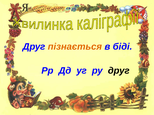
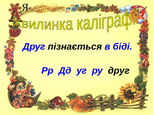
пізнається colour: orange -> black (75, 47)
